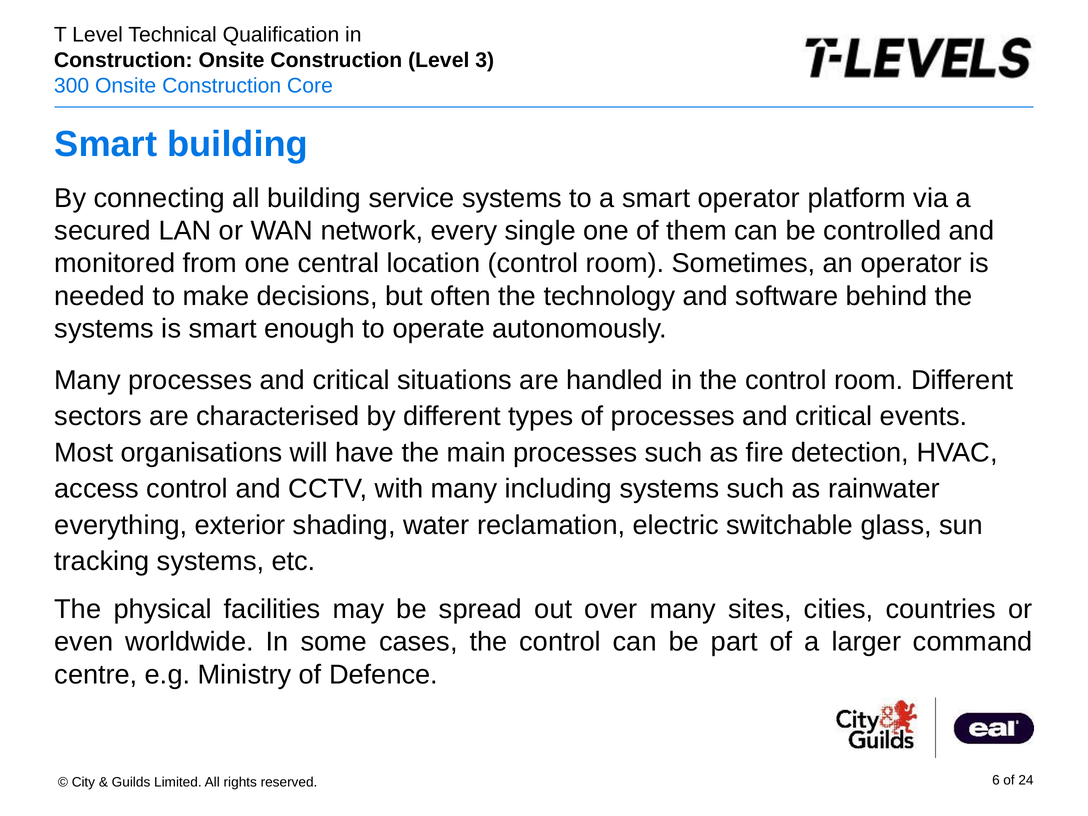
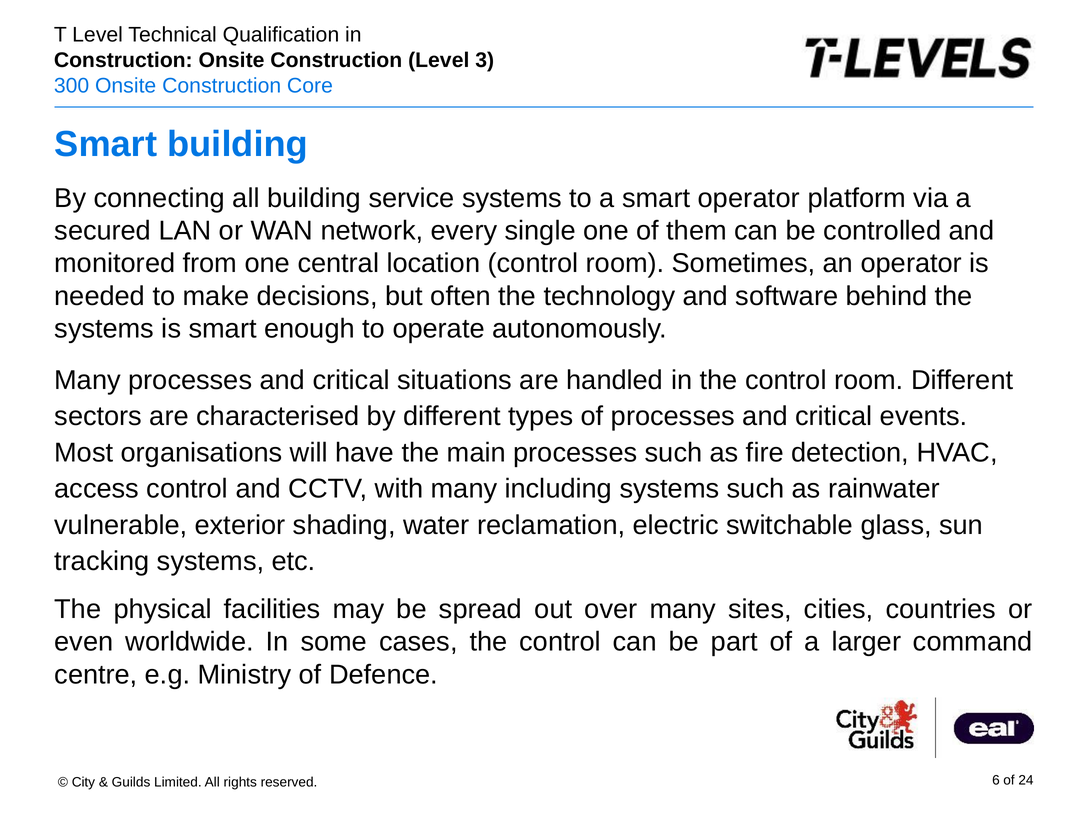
everything: everything -> vulnerable (121, 525)
